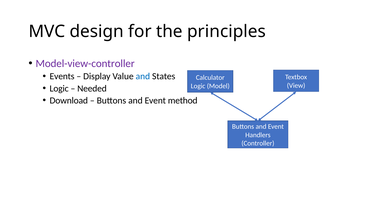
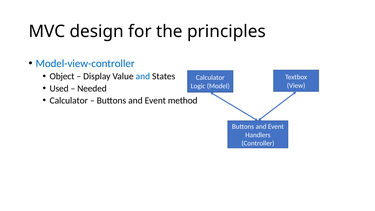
Model-view-controller colour: purple -> blue (85, 63)
Events: Events -> Object (62, 76)
Logic: Logic -> Used (59, 88)
Download: Download -> Calculator (69, 100)
